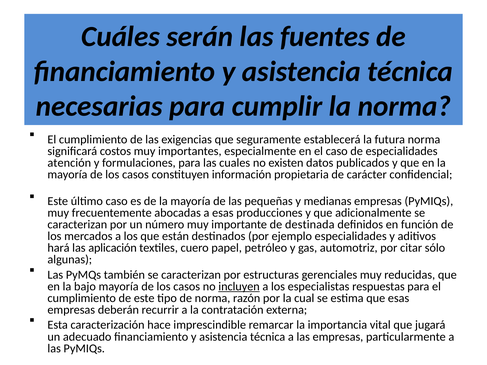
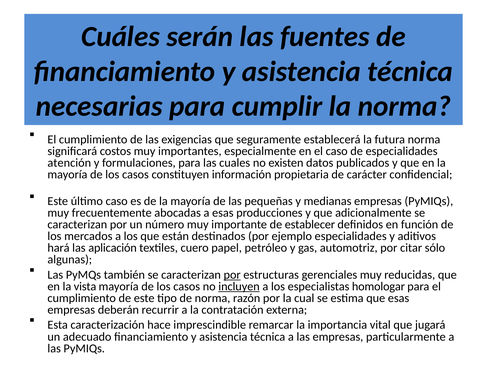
destinada: destinada -> establecer (310, 225)
por underline: none -> present (232, 275)
bajo: bajo -> vista (85, 287)
respuestas: respuestas -> homologar (378, 287)
